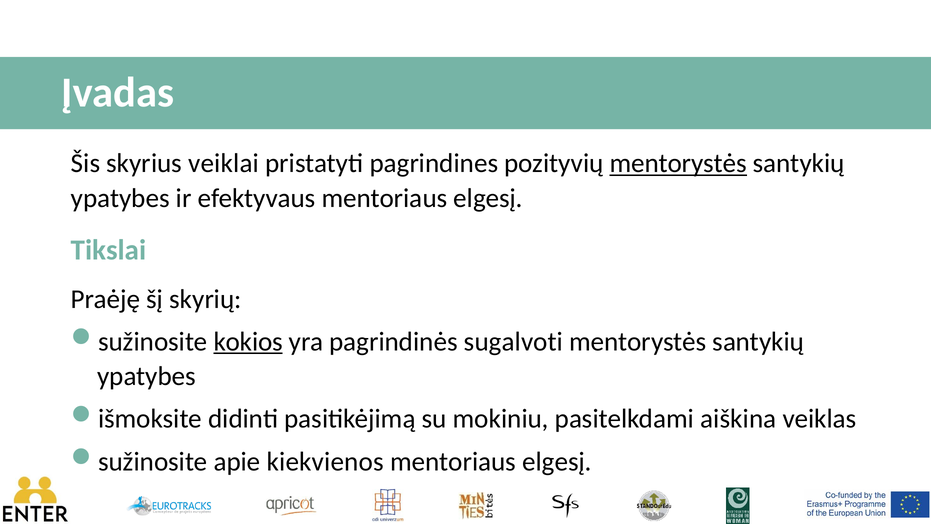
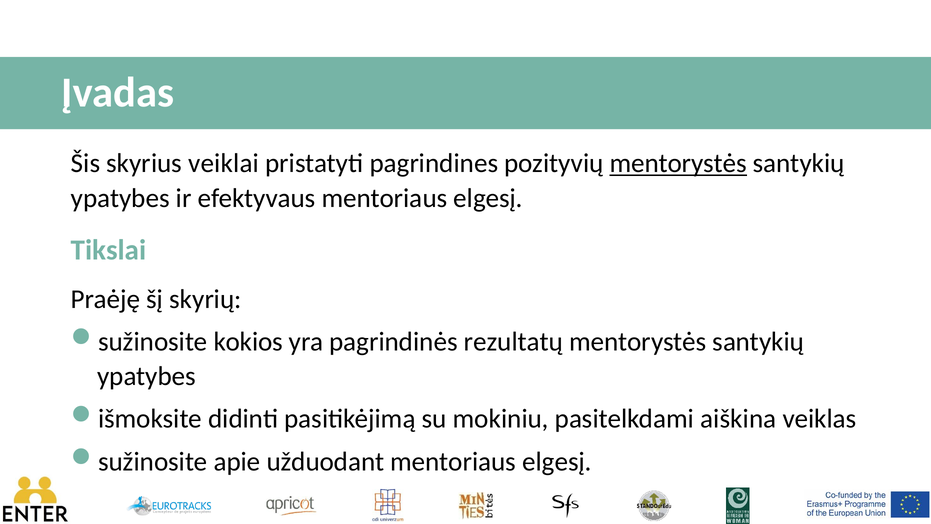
kokios underline: present -> none (248, 341)
sugalvoti: sugalvoti -> rezultatų (514, 341)
kiekvienos: kiekvienos -> užduodant (325, 461)
